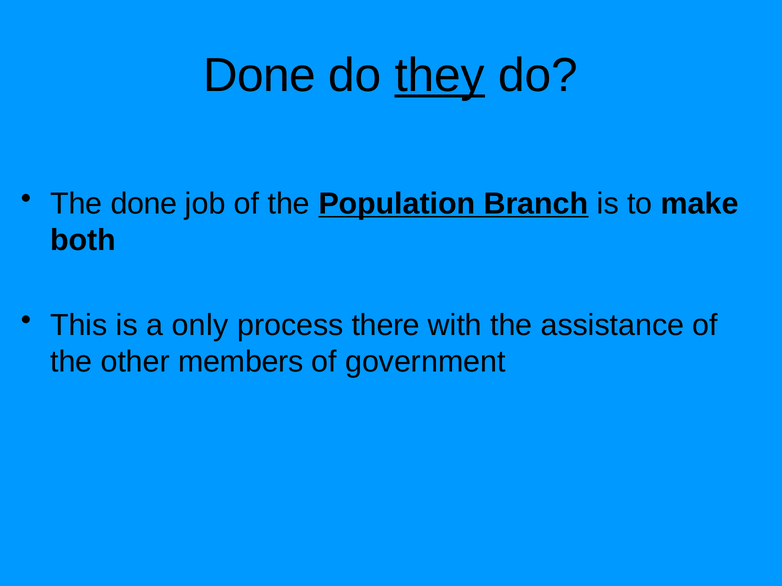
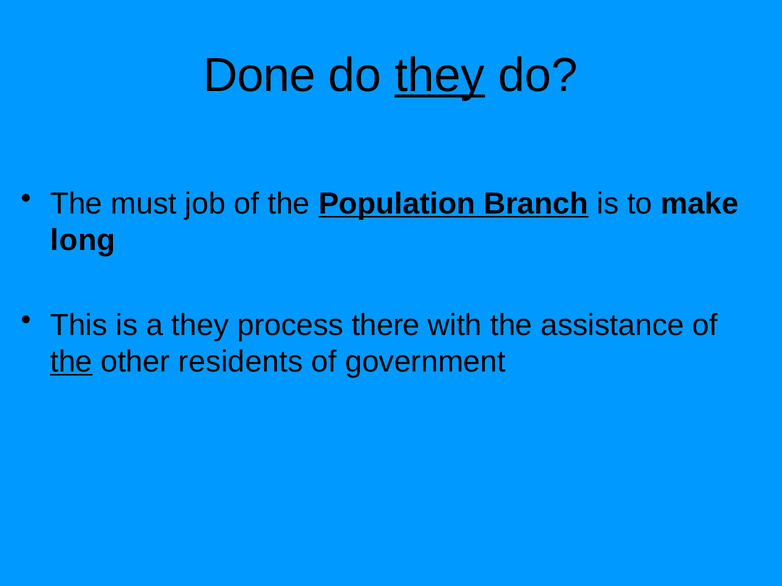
The done: done -> must (144, 204)
both: both -> long (83, 240)
a only: only -> they (200, 325)
the underline: none -> present (71, 362)
members: members -> residents (241, 362)
